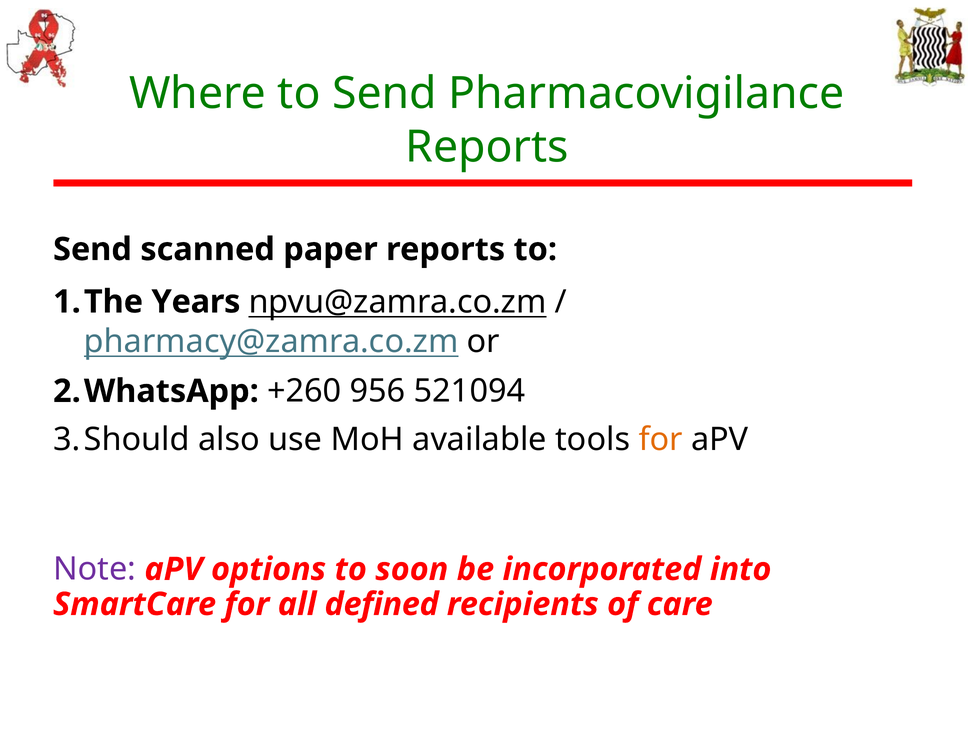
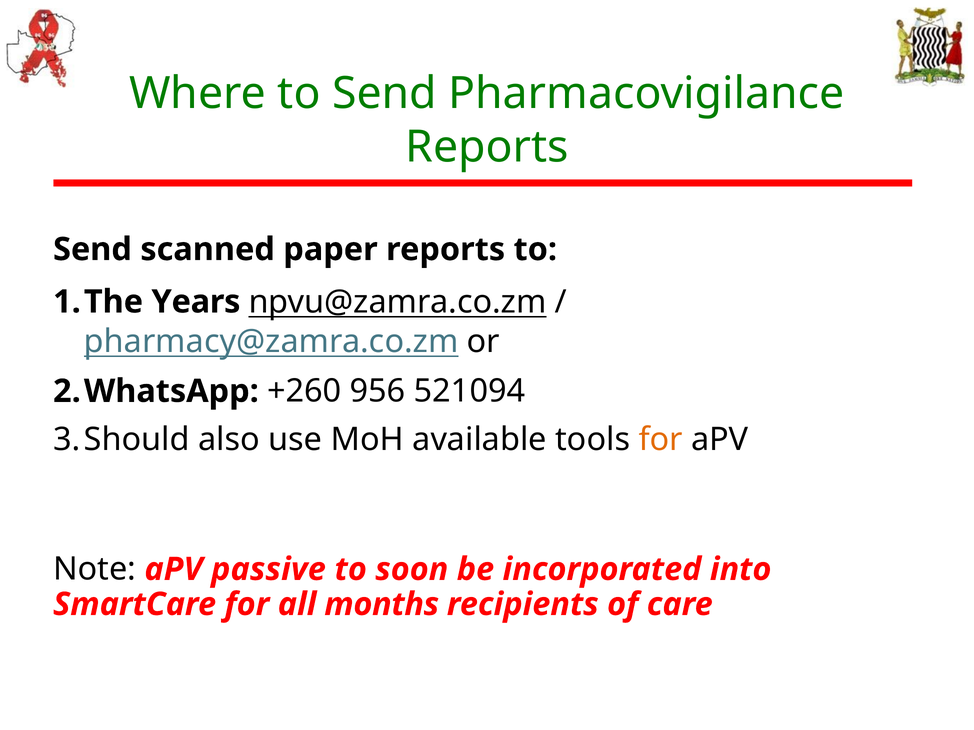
Note colour: purple -> black (95, 570)
options: options -> passive (268, 570)
defined: defined -> months (382, 605)
